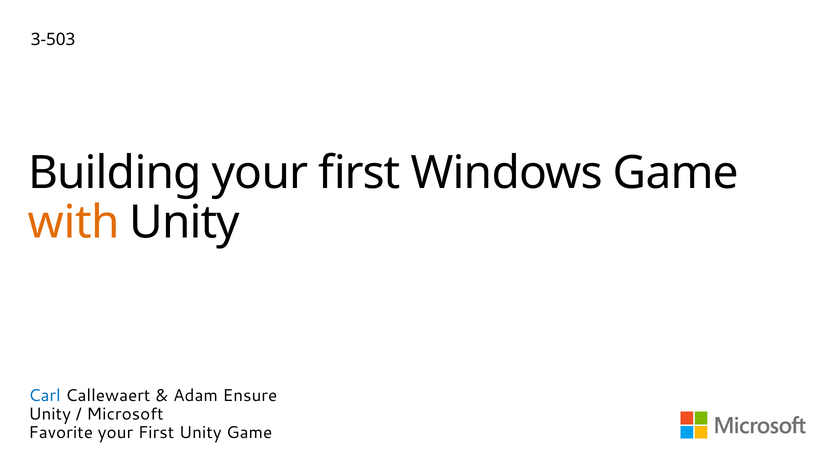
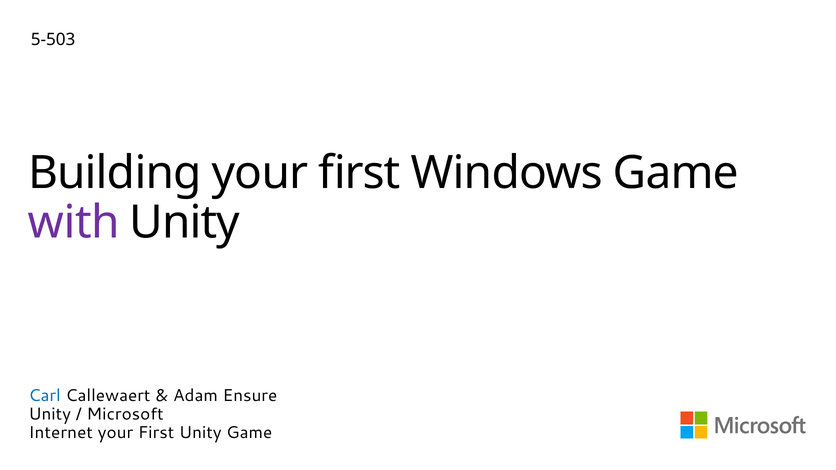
3-503: 3-503 -> 5-503 (53, 40)
with colour: orange -> purple (74, 223)
Favorite: Favorite -> Internet (61, 433)
